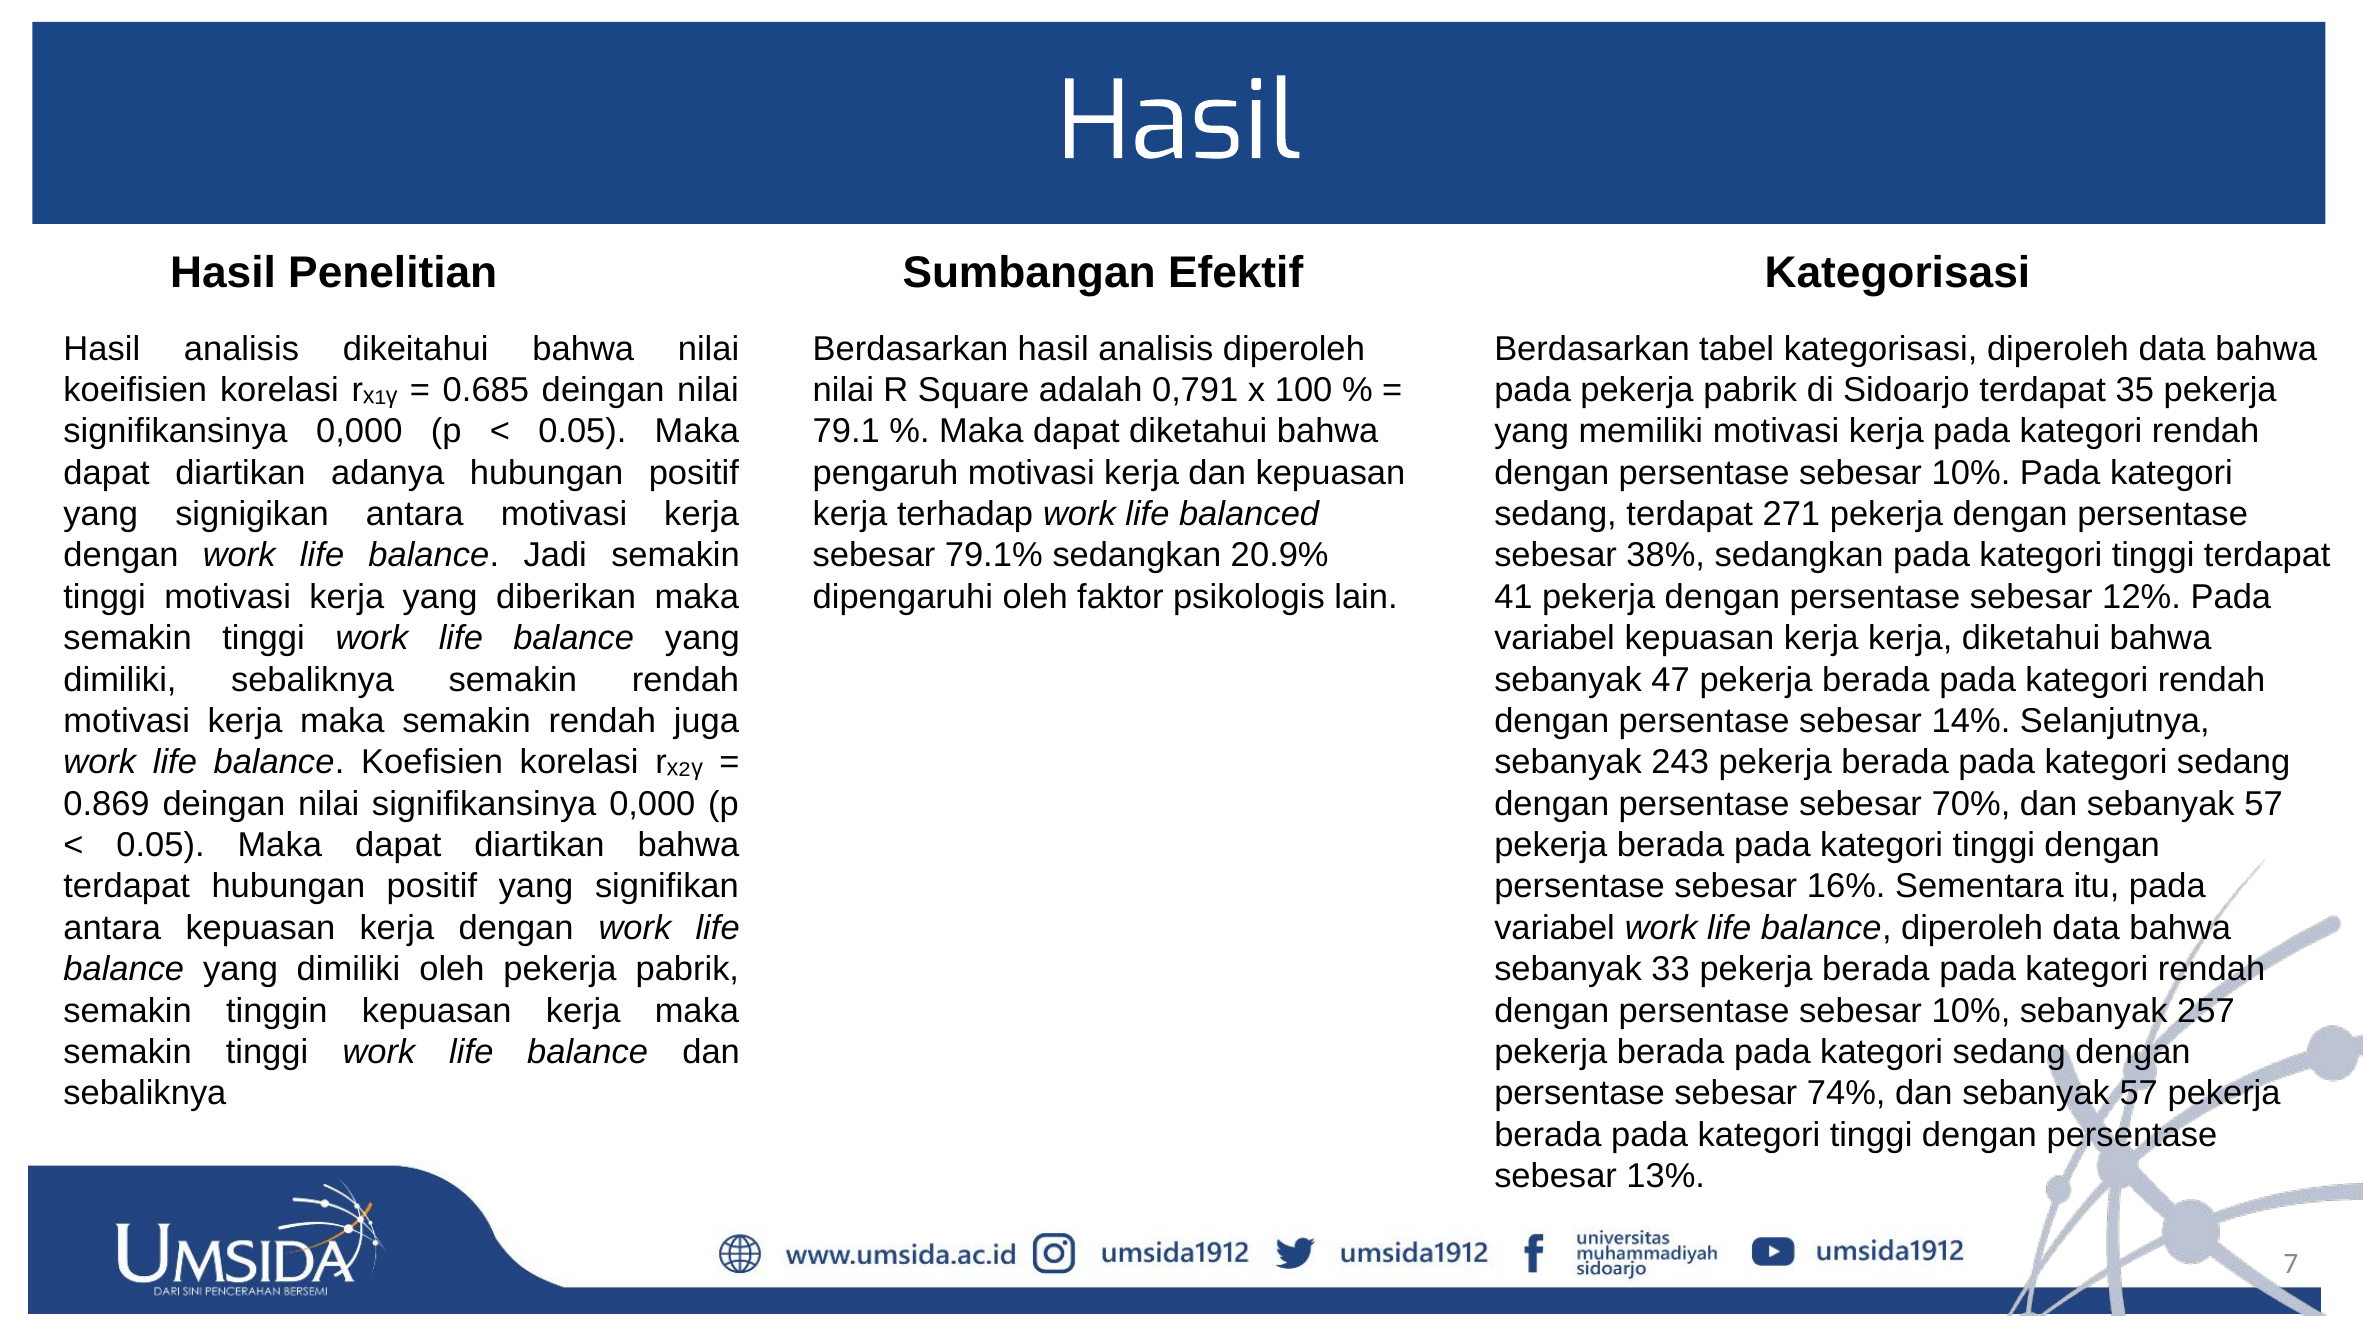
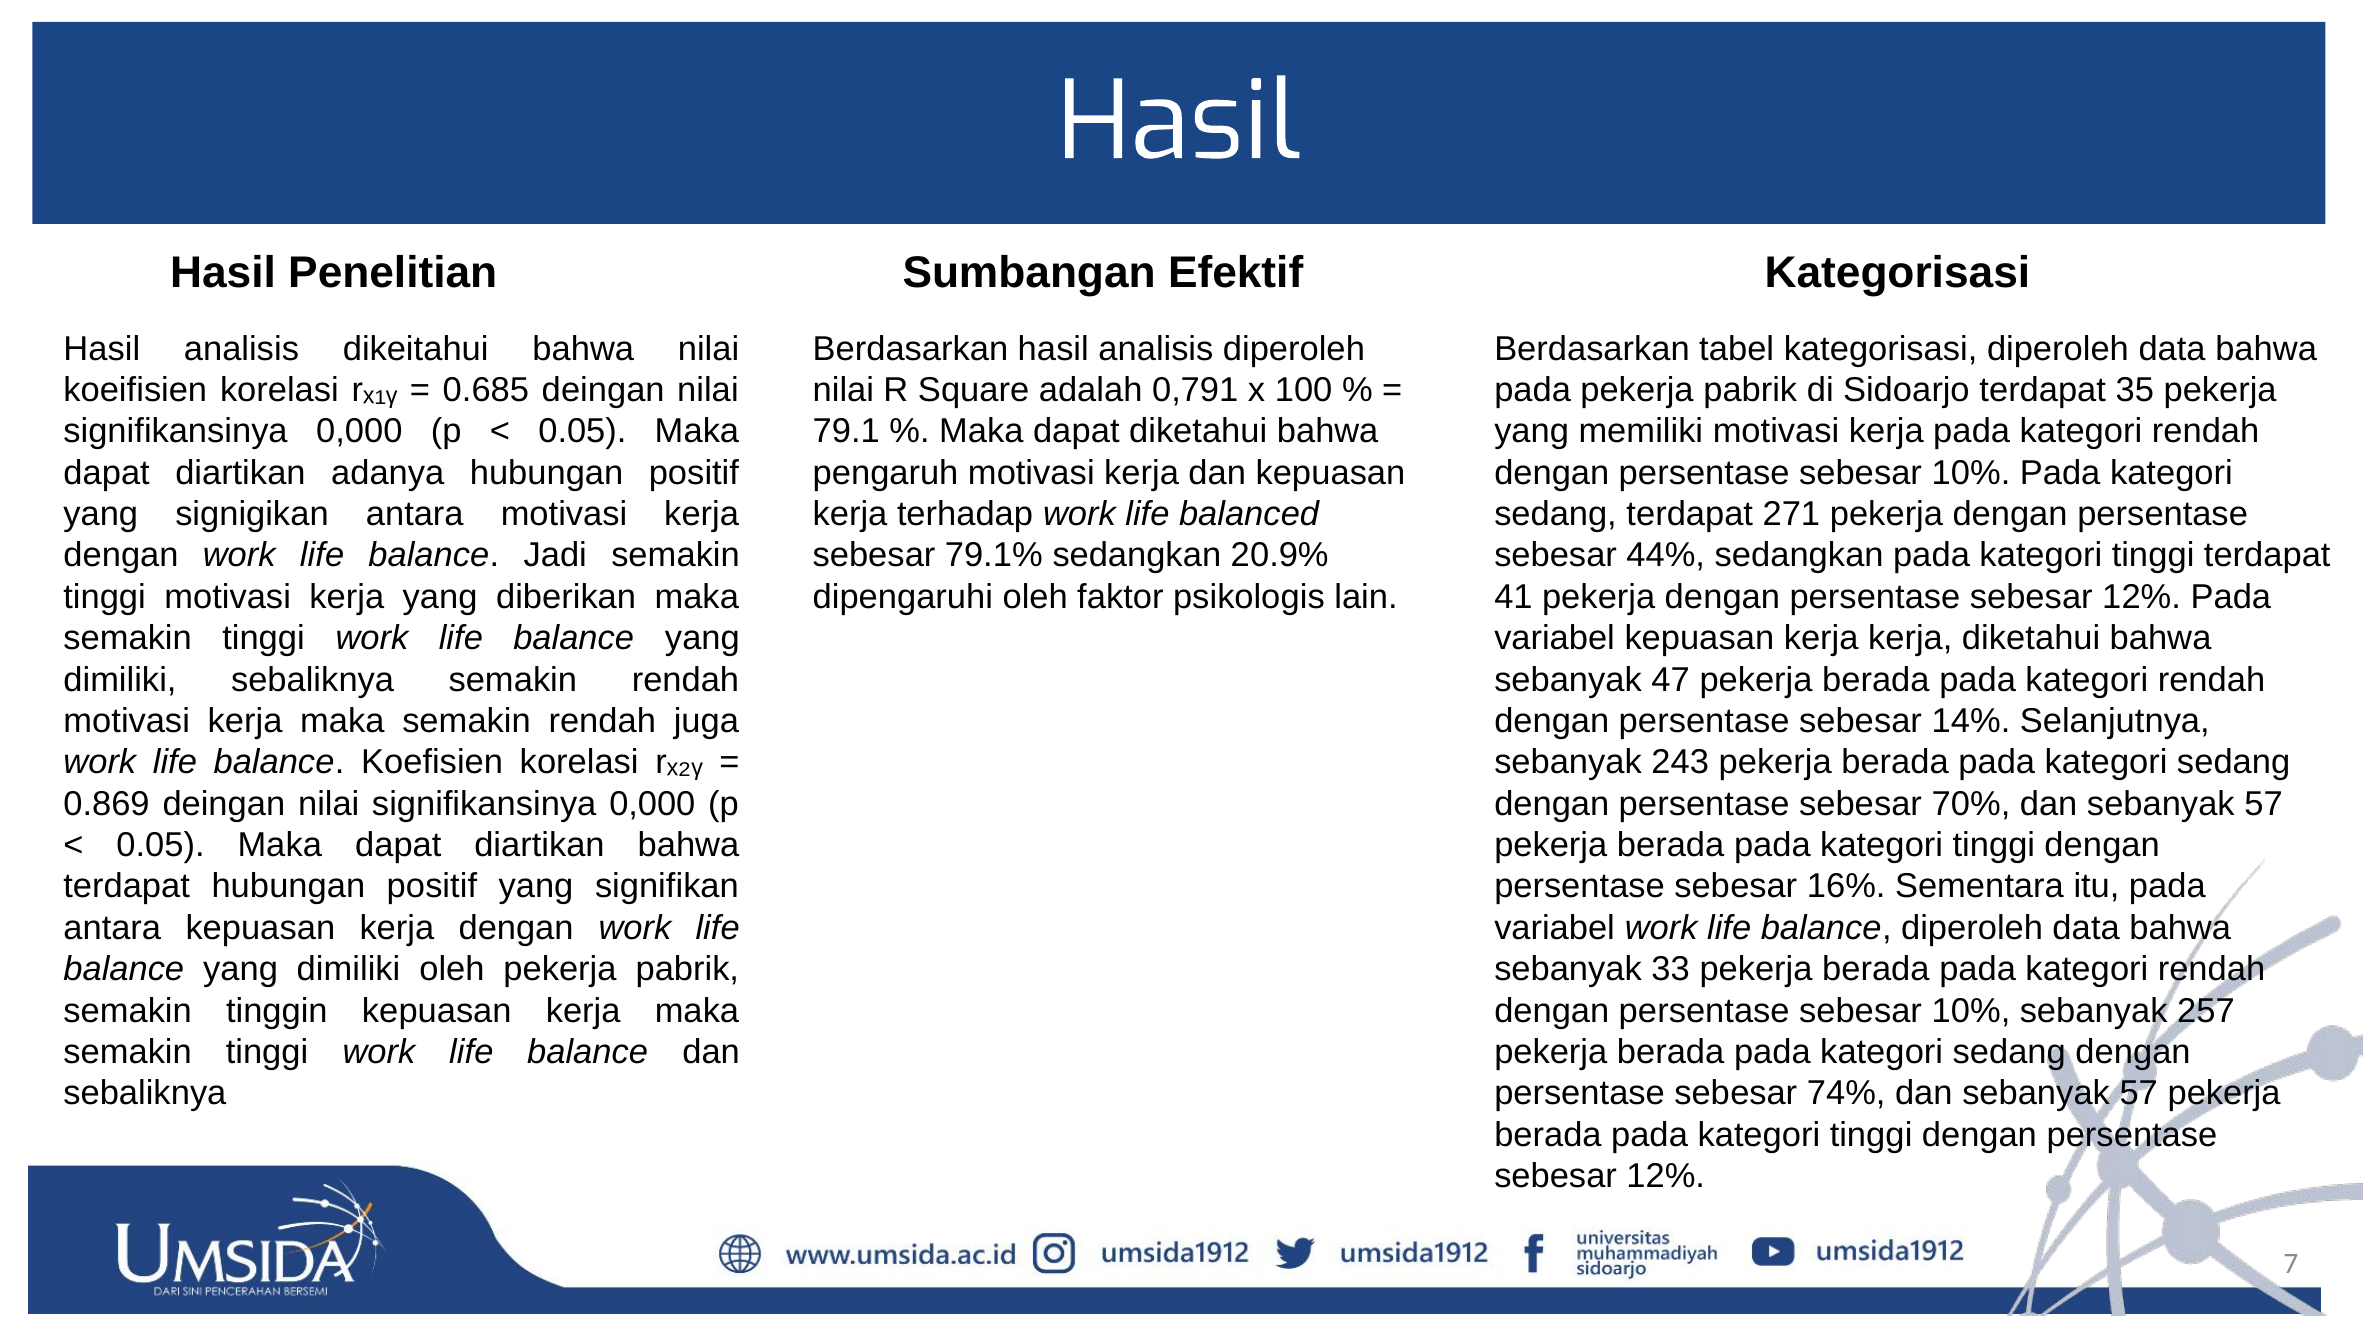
38%: 38% -> 44% (1666, 556)
13%: 13% -> 12% (1666, 1176)
